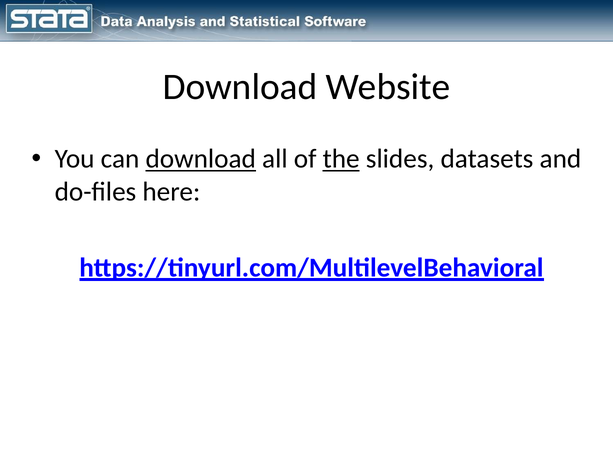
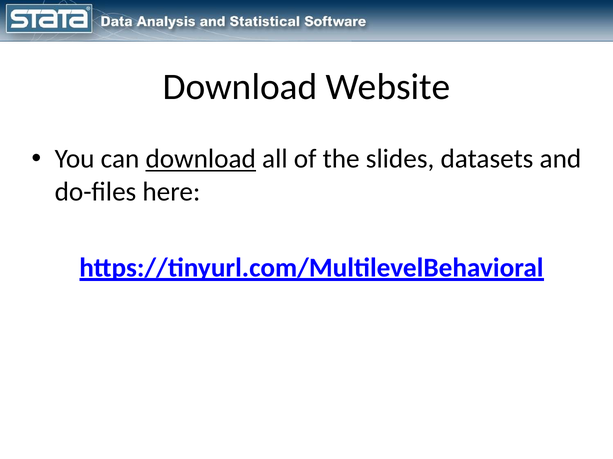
the underline: present -> none (341, 159)
